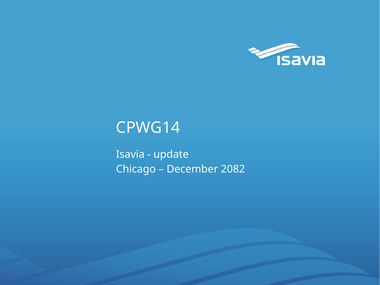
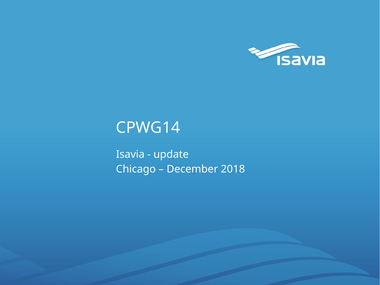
2082: 2082 -> 2018 (233, 169)
